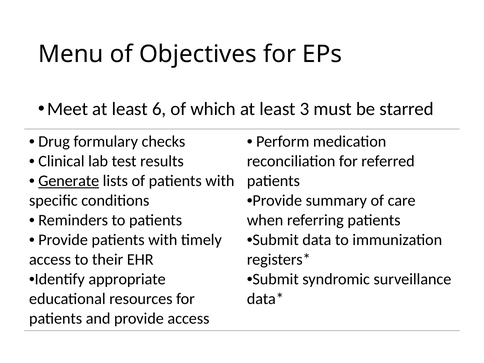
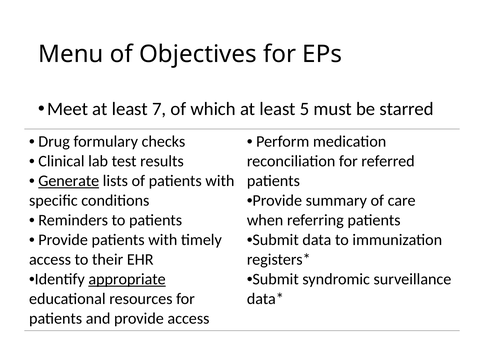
6: 6 -> 7 (159, 109)
3: 3 -> 5 (304, 109)
appropriate underline: none -> present (127, 279)
